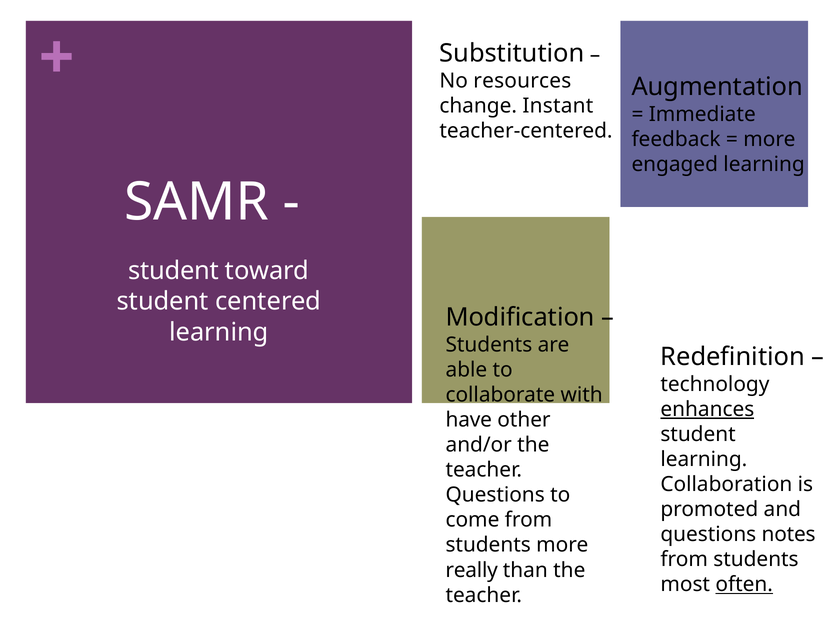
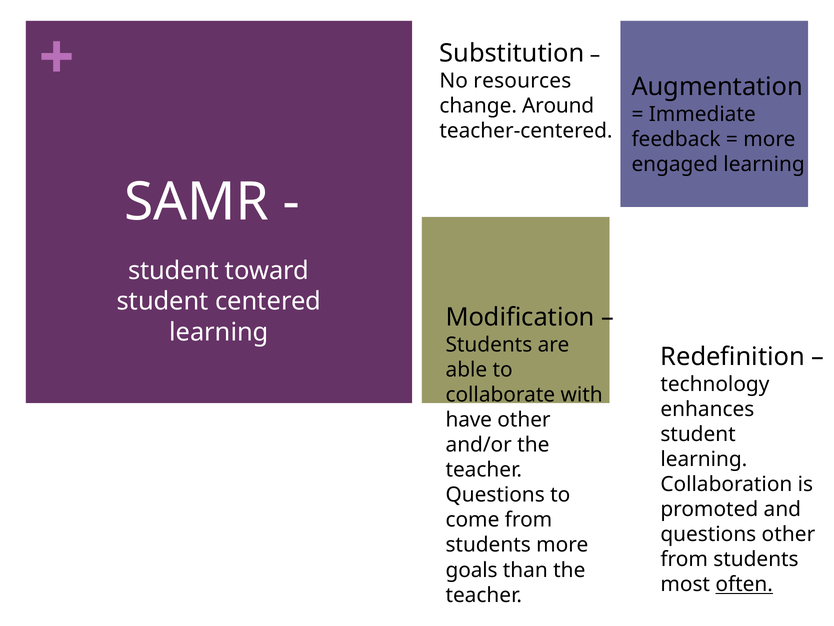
Instant: Instant -> Around (558, 106)
enhances underline: present -> none (707, 409)
questions notes: notes -> other (788, 534)
really: really -> goals (472, 570)
